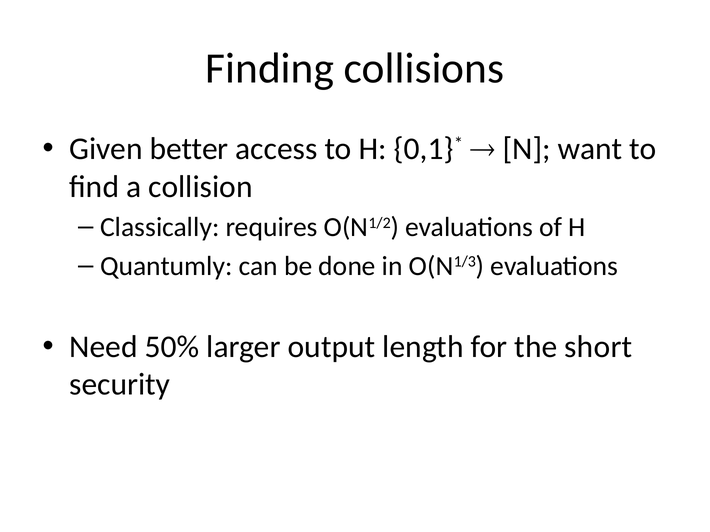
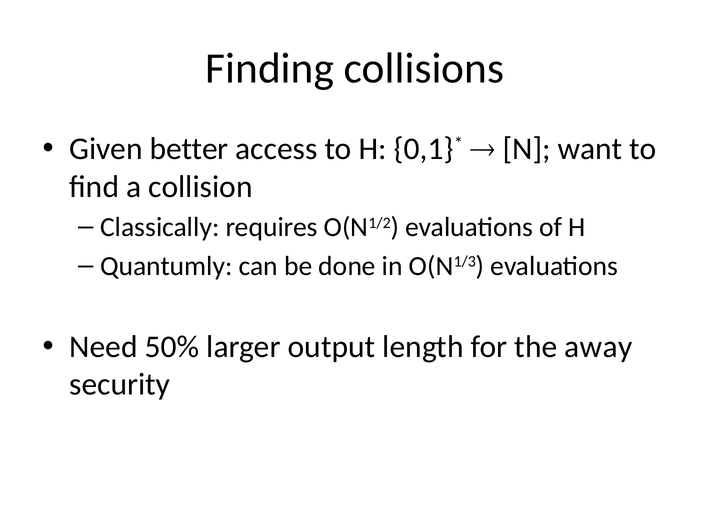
short: short -> away (598, 347)
